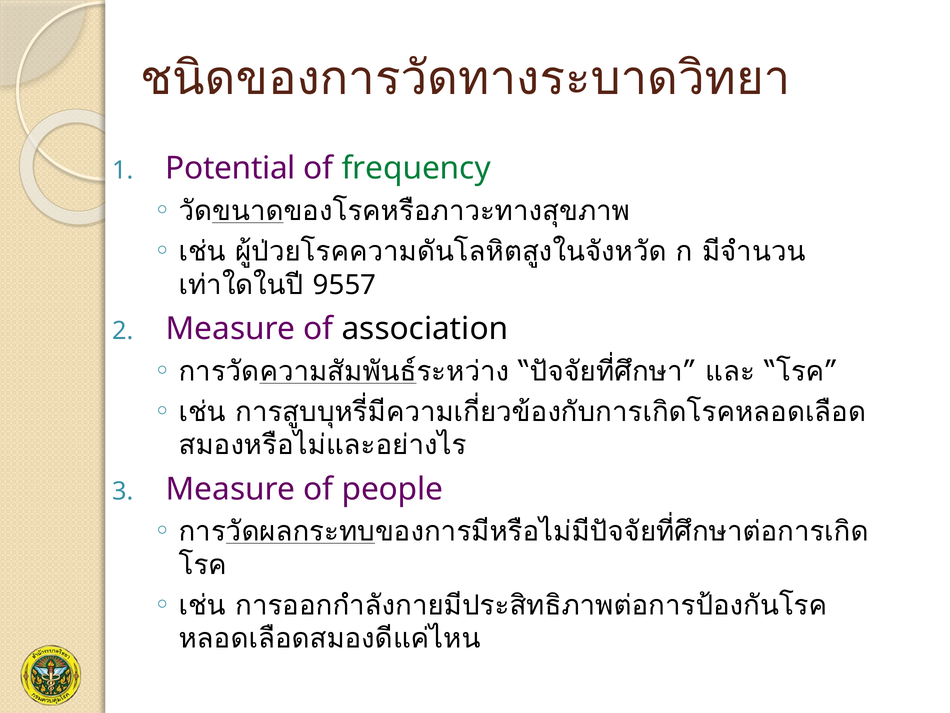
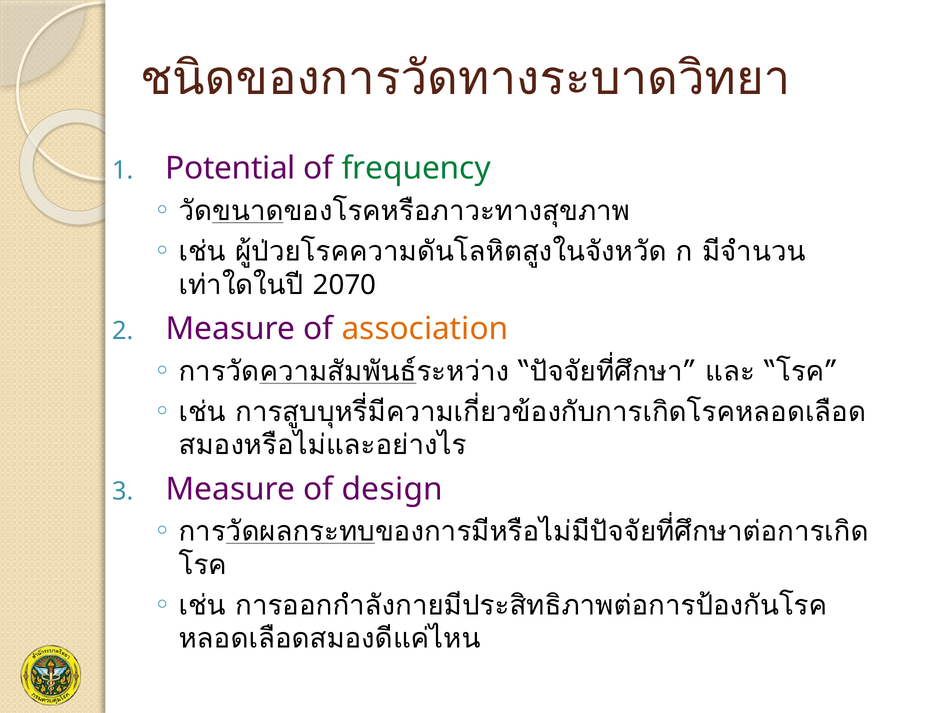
9557: 9557 -> 2070 (345, 285)
association colour: black -> orange (425, 329)
people: people -> design (392, 489)
